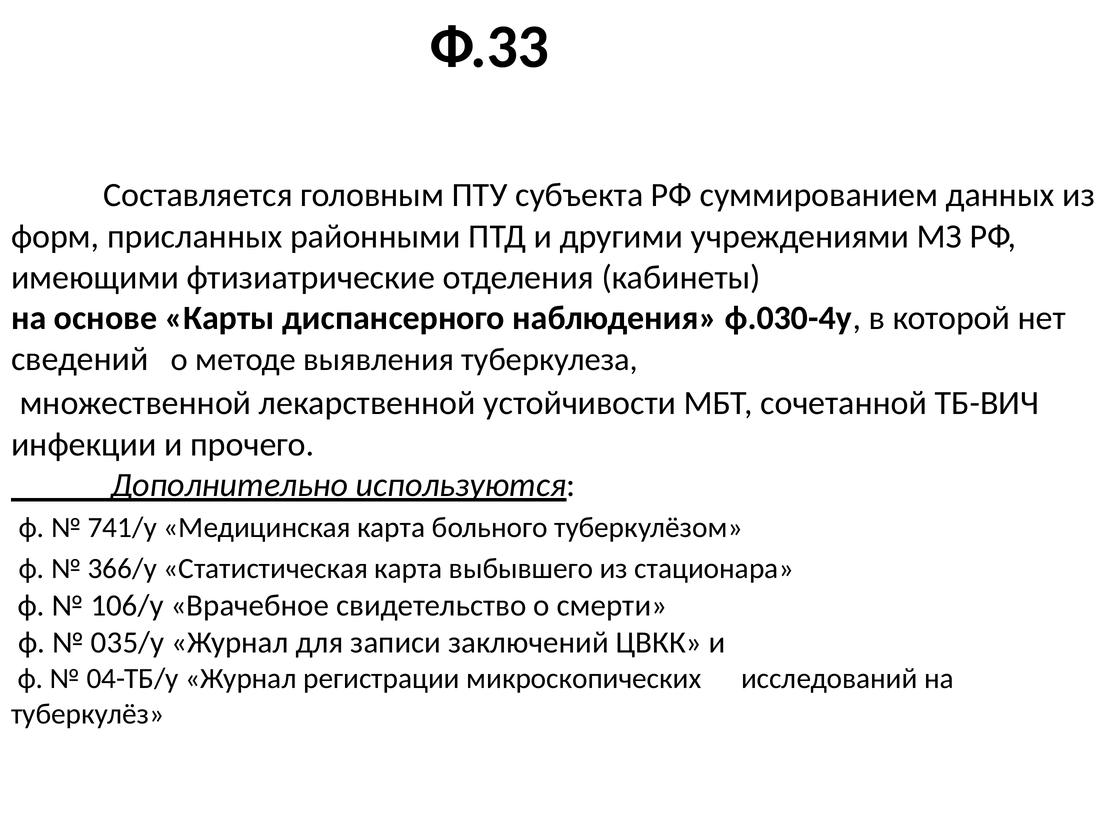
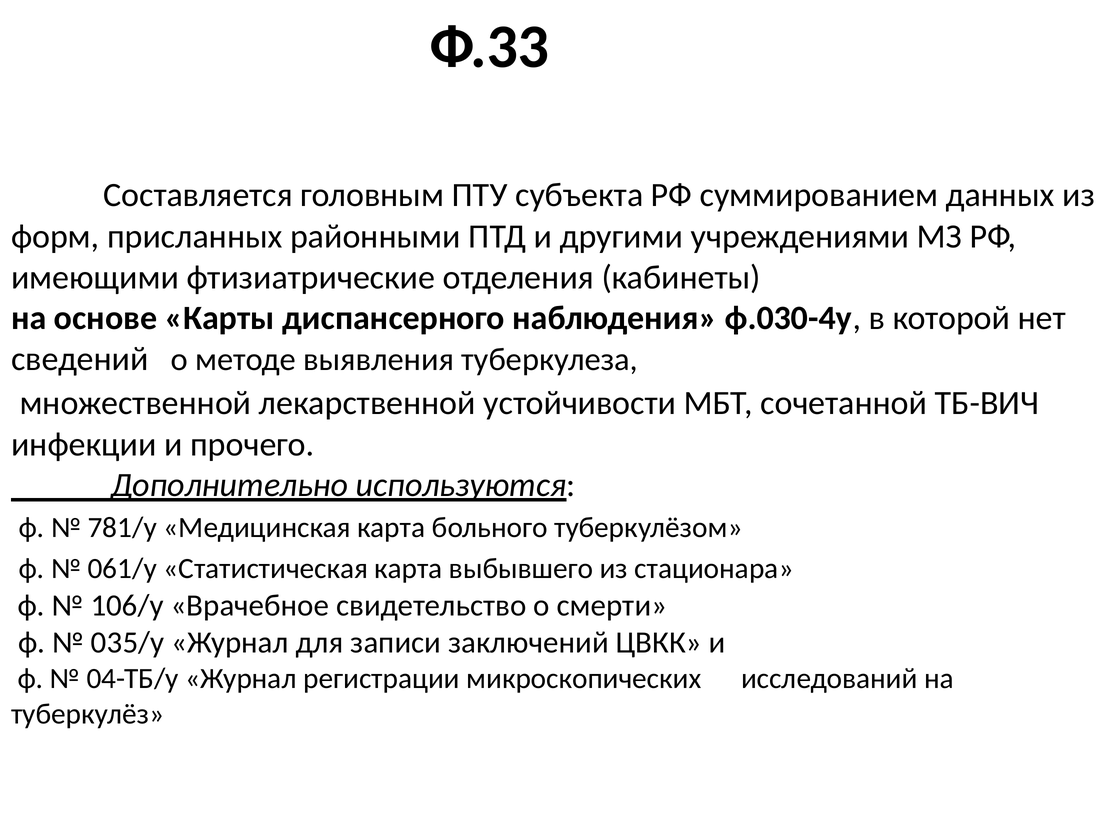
741/у: 741/у -> 781/у (122, 528)
366/у: 366/у -> 061/у (122, 569)
